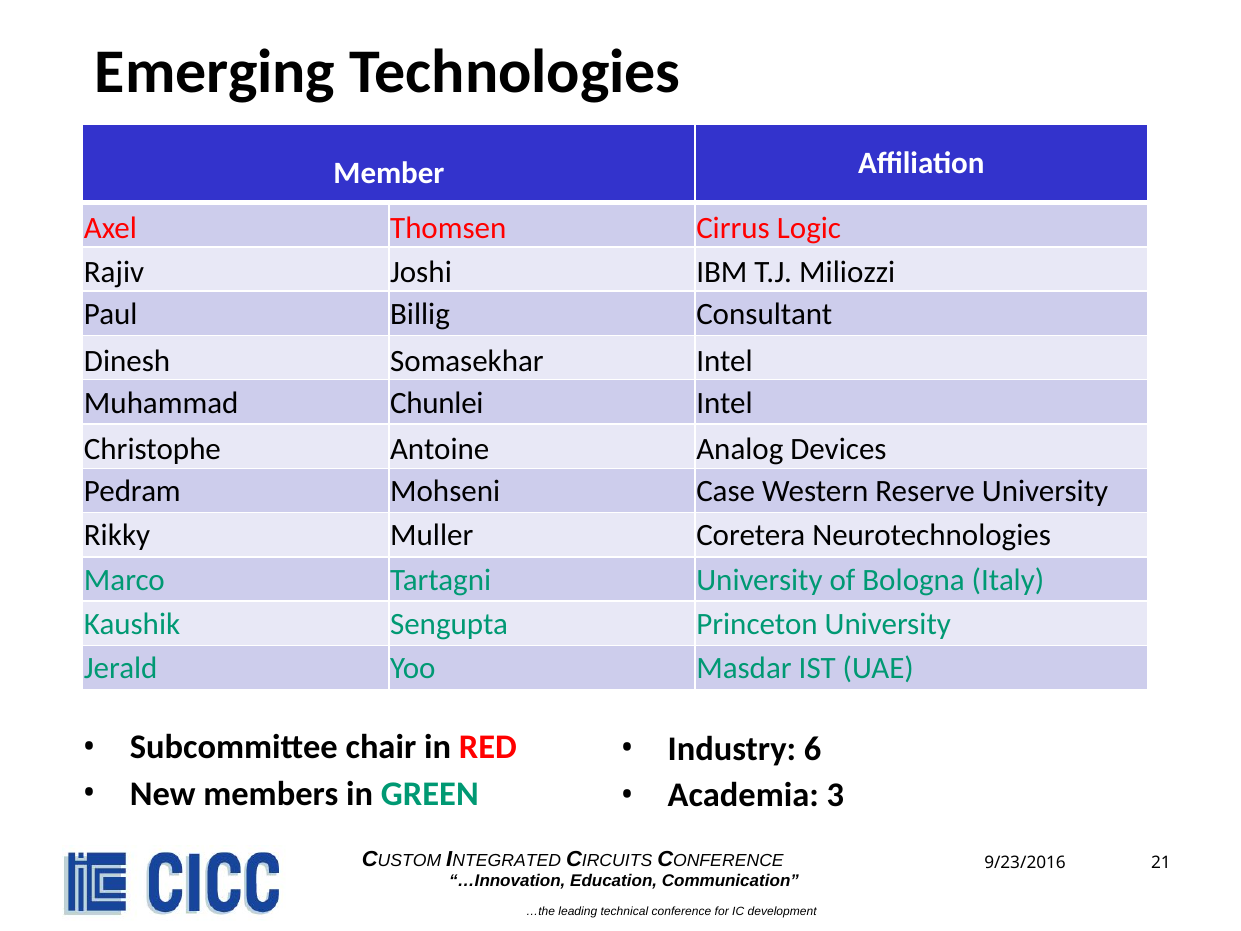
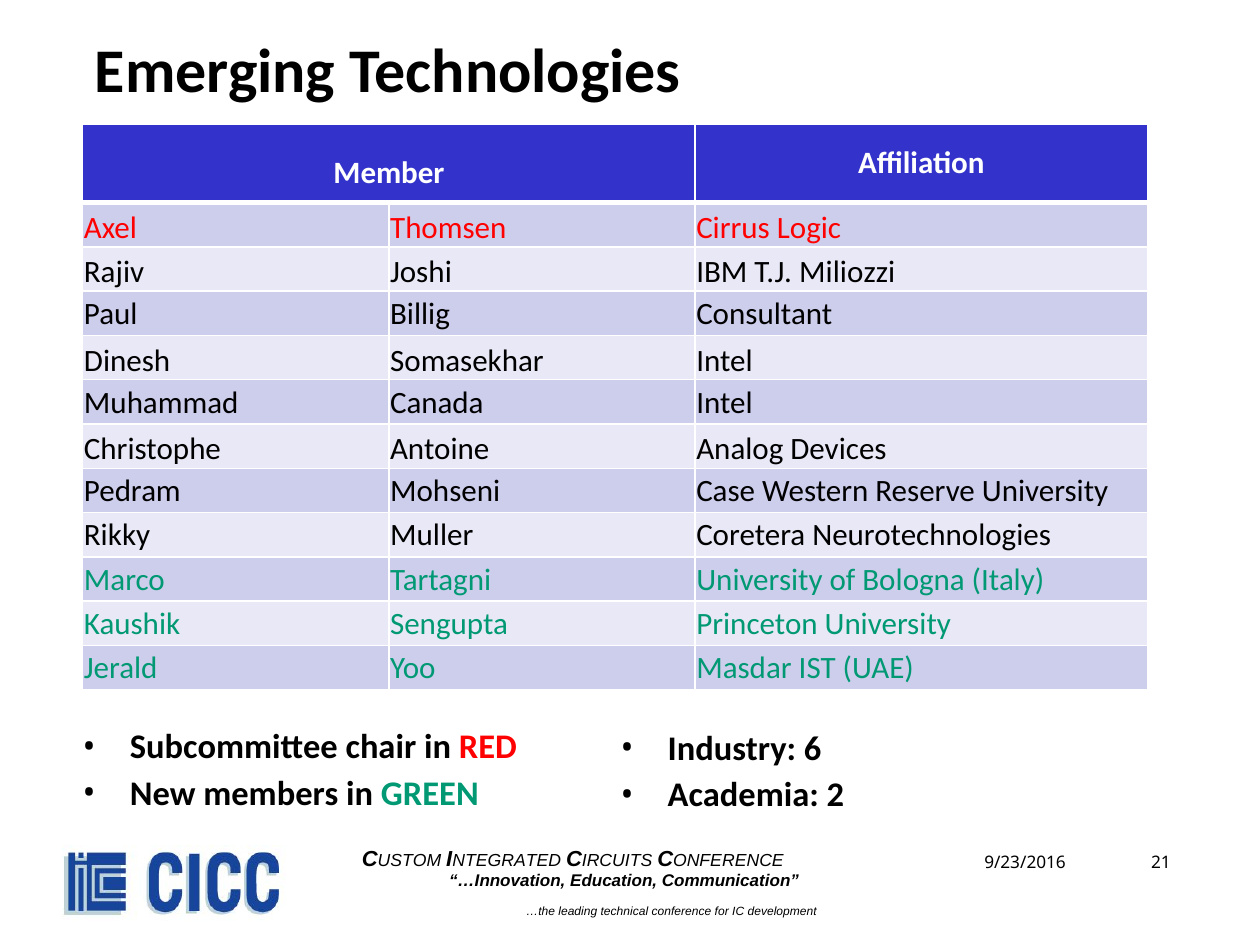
Chunlei: Chunlei -> Canada (437, 403)
3: 3 -> 2 (835, 795)
